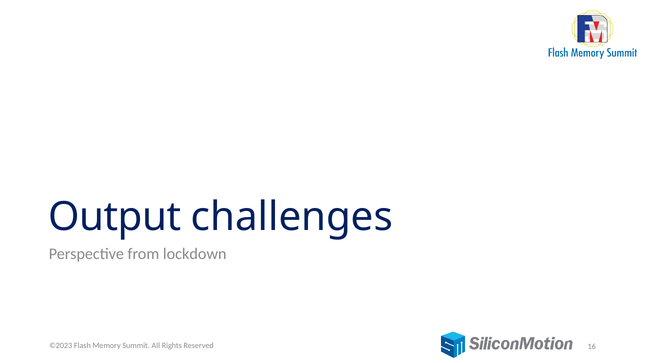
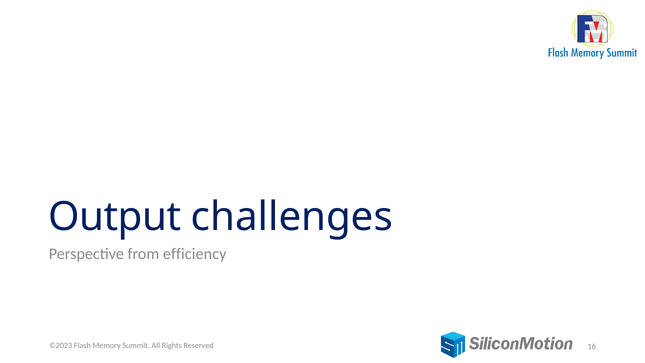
lockdown: lockdown -> efficiency (195, 254)
